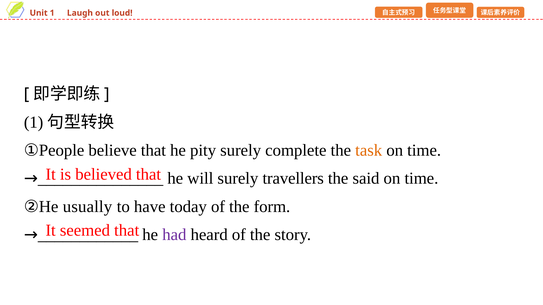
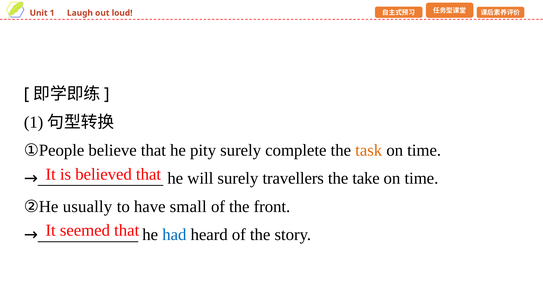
said: said -> take (366, 179)
today: today -> small (188, 207)
form: form -> front (272, 207)
had colour: purple -> blue (174, 235)
